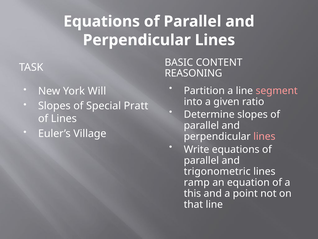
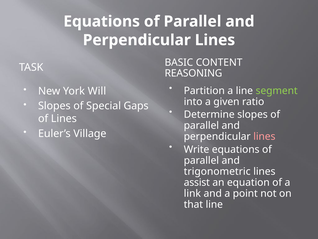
segment colour: pink -> light green (277, 91)
Pratt: Pratt -> Gaps (136, 106)
ramp: ramp -> assist (197, 182)
this: this -> link (192, 193)
